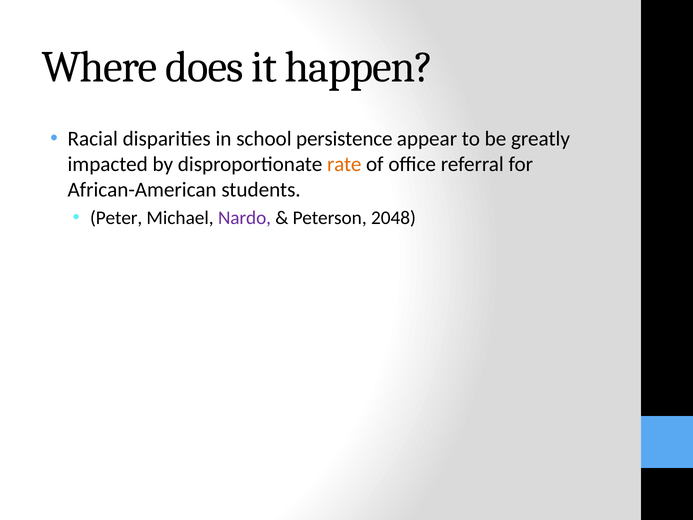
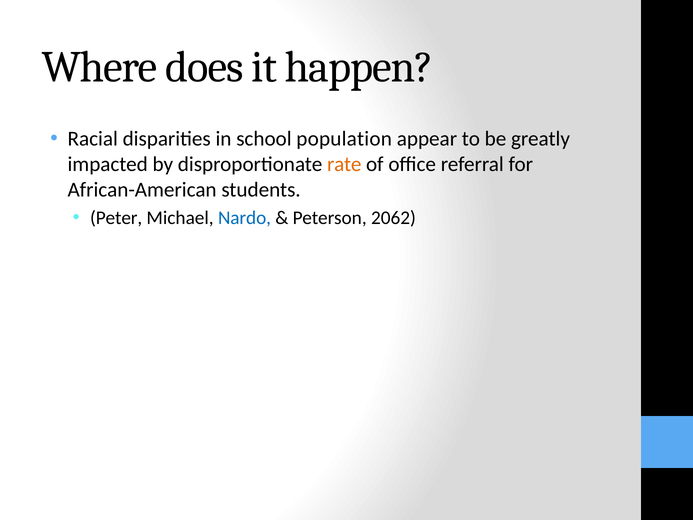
persistence: persistence -> population (344, 139)
Nardo colour: purple -> blue (245, 218)
2048: 2048 -> 2062 (393, 218)
